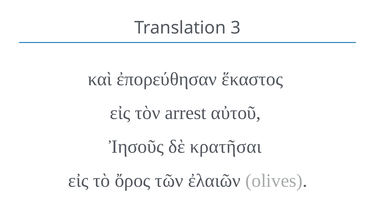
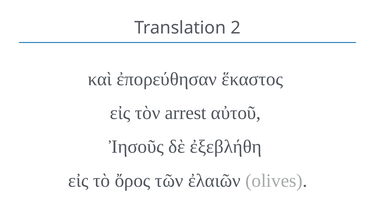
3: 3 -> 2 (236, 28)
κρατῆσαι: κρατῆσαι -> ἐξεβλήθη (226, 147)
